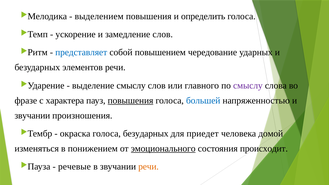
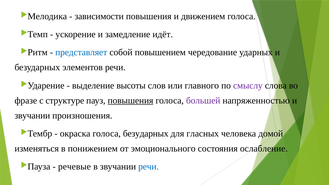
выделением: выделением -> зависимости (99, 16)
определить: определить -> движением (203, 16)
замедление слов: слов -> идёт (163, 34)
выделение смыслу: смыслу -> высоты (131, 86)
характера: характера -> структуре (65, 101)
большей colour: blue -> purple (203, 101)
приедет: приедет -> гласных (203, 134)
эмоционального underline: present -> none (163, 149)
происходит: происходит -> ослабление (264, 149)
речи colour: orange -> blue (149, 167)
